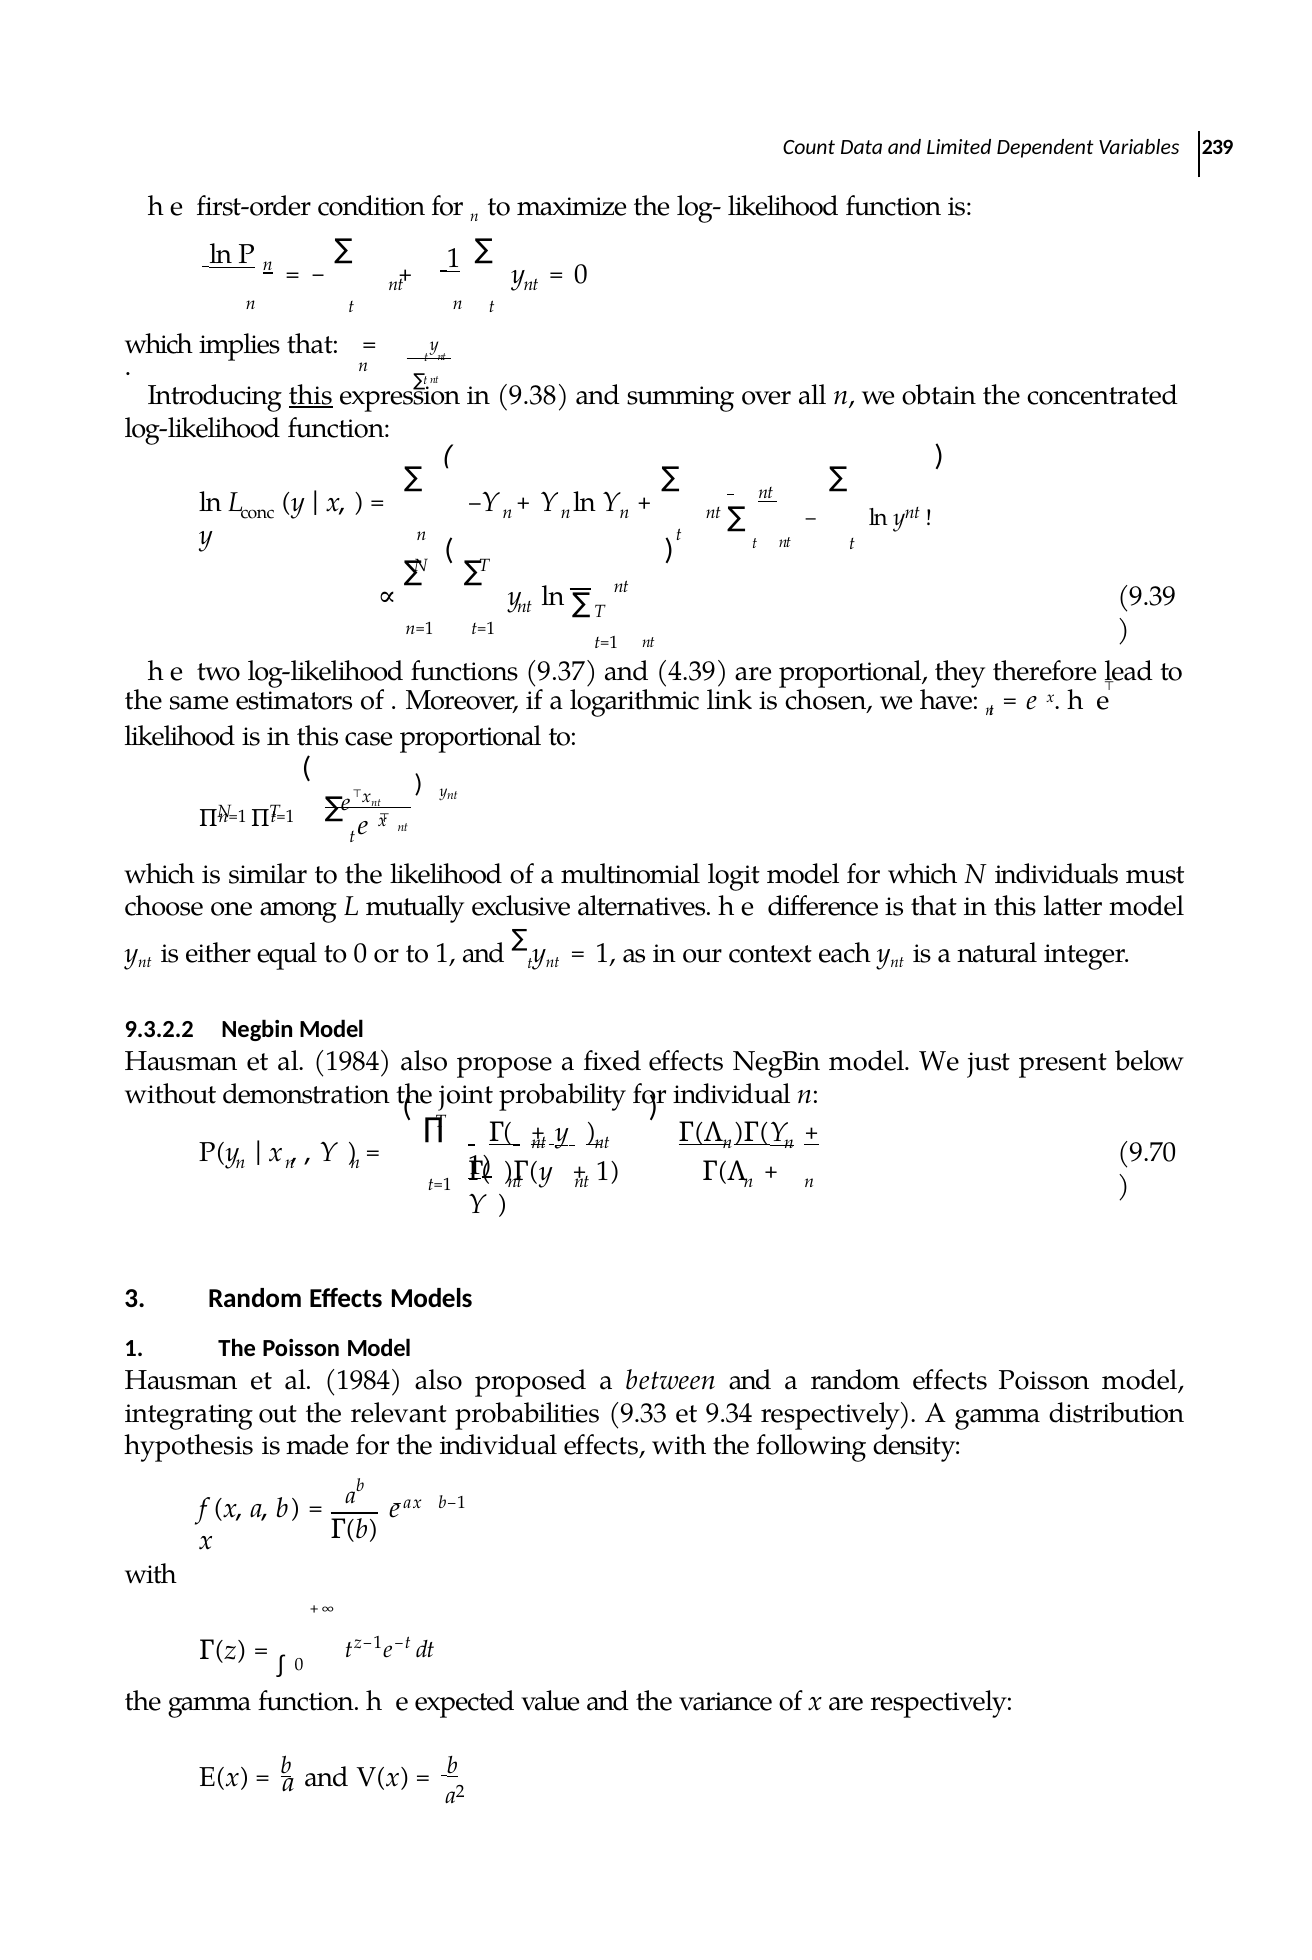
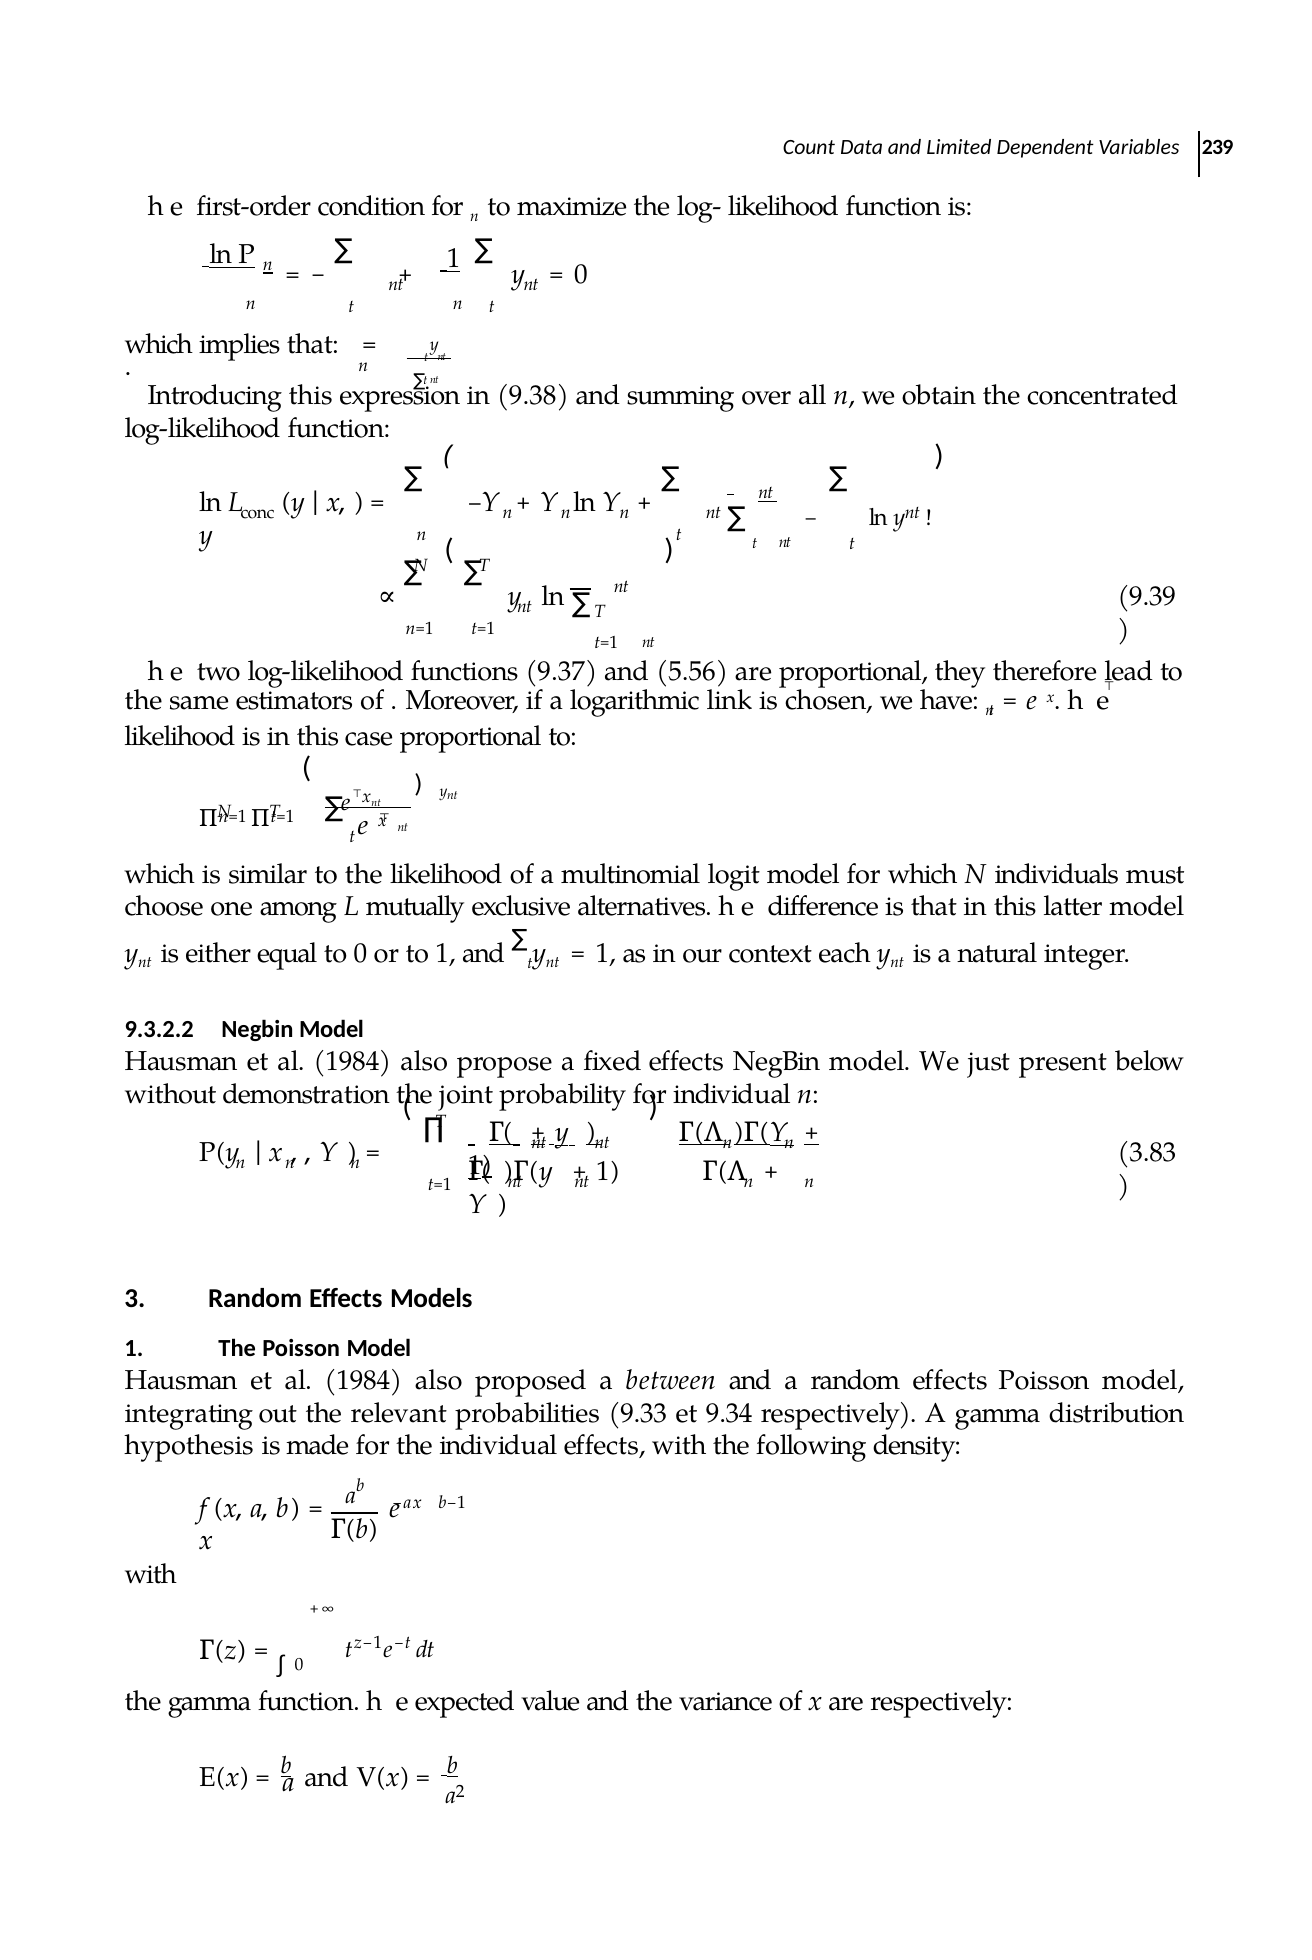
this underline: present -> none (311, 395)
4.39: 4.39 -> 5.56 (692, 671)
9.70: 9.70 -> 3.83 (1147, 1153)
